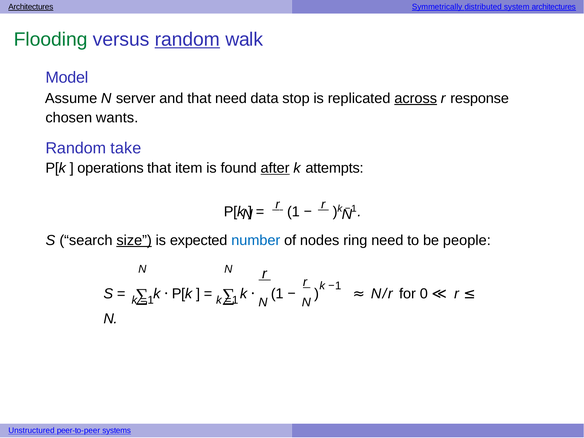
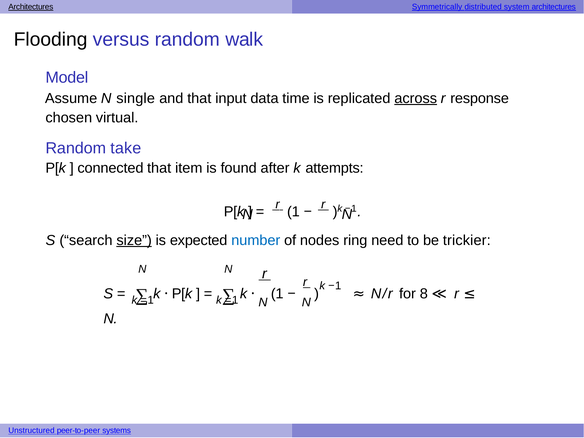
Flooding colour: green -> black (51, 40)
random underline: present -> none (187, 40)
server: server -> single (136, 98)
that need: need -> input (231, 98)
stop: stop -> time (296, 98)
wants: wants -> virtual (117, 118)
operations: operations -> connected (110, 168)
after underline: present -> none (275, 168)
people: people -> trickier (467, 240)
0: 0 -> 8 (424, 294)
